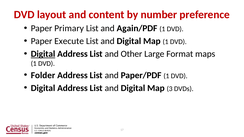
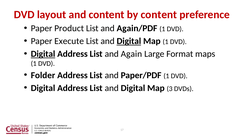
by number: number -> content (159, 15)
Primary: Primary -> Product (69, 28)
Digital underline: none -> present (129, 41)
Other: Other -> Again (131, 54)
